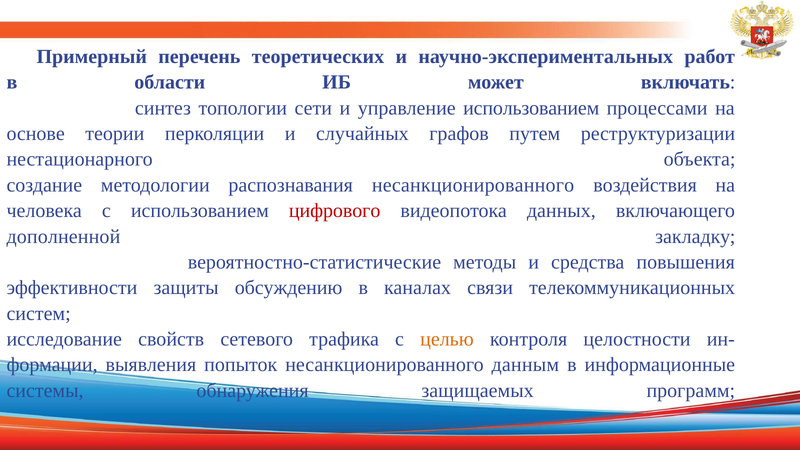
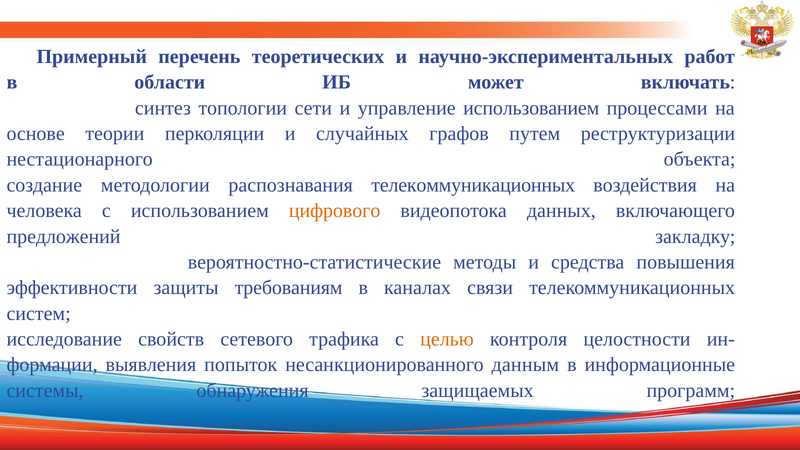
распознавания несанкционированного: несанкционированного -> телекоммуникационных (473, 185)
цифрового colour: red -> orange (335, 211)
дополненной: дополненной -> предложений (64, 236)
обсуждению: обсуждению -> требованиям (289, 288)
